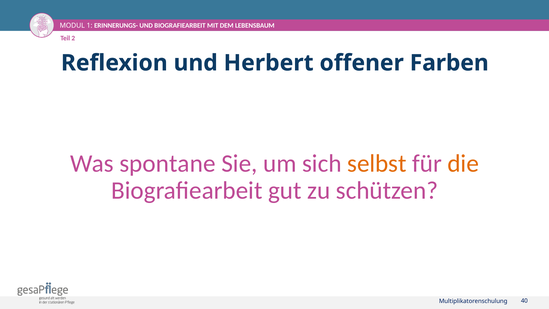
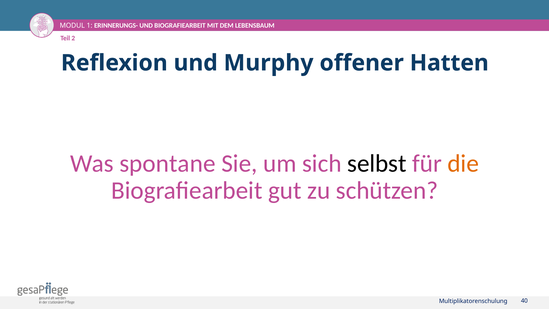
Herbert: Herbert -> Murphy (269, 63)
Farben: Farben -> Hatten (449, 63)
selbst colour: orange -> black (377, 163)
